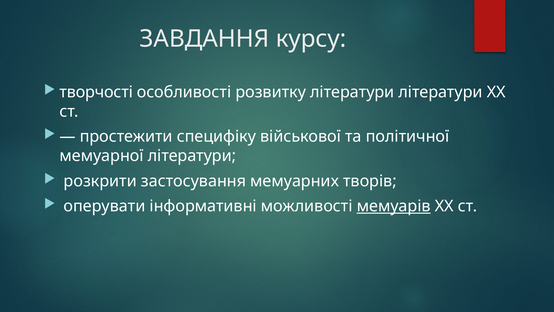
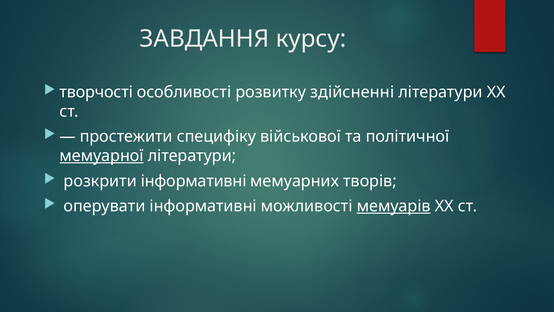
розвитку літератури: літератури -> здійсненні (352, 92)
мемуарної underline: none -> present (102, 156)
розкрити застосування: застосування -> інформативні (194, 181)
